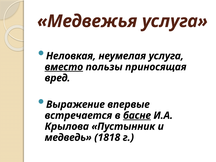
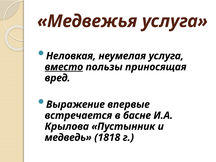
басне underline: present -> none (137, 115)
